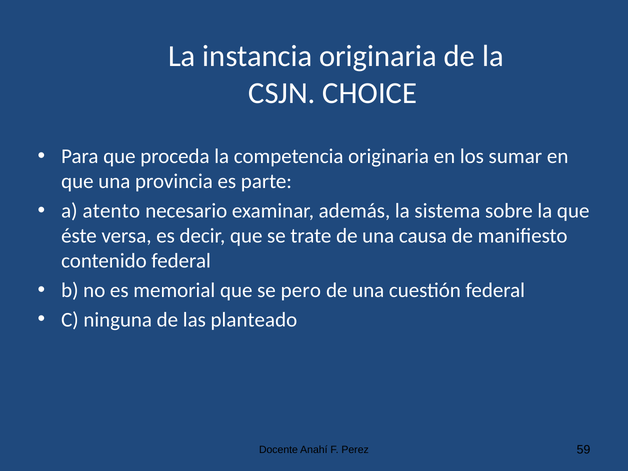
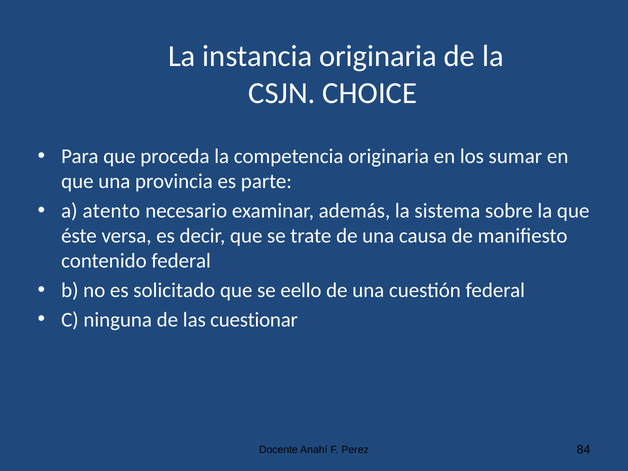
memorial: memorial -> solicitado (174, 290)
pero: pero -> eello (301, 290)
planteado: planteado -> cuestionar (254, 320)
59: 59 -> 84 (584, 450)
